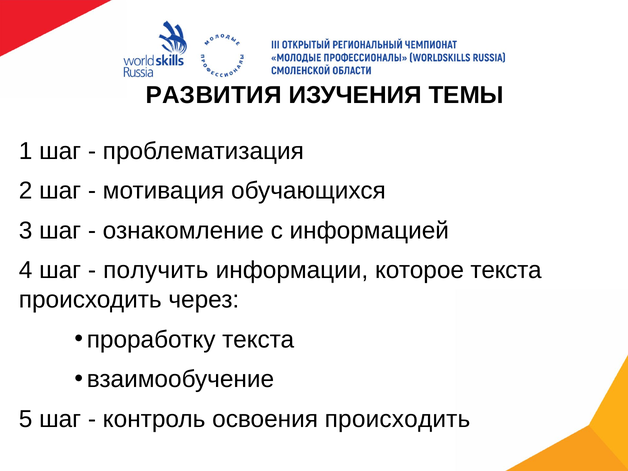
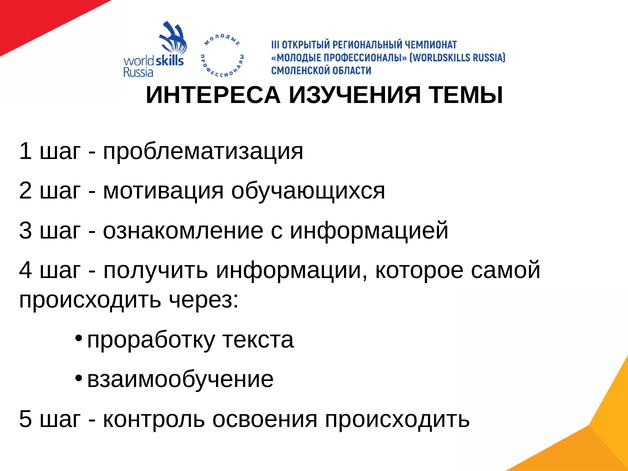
РАЗВИТИЯ: РАЗВИТИЯ -> ИНТЕРЕСА (214, 95)
которое текста: текста -> самой (506, 270)
